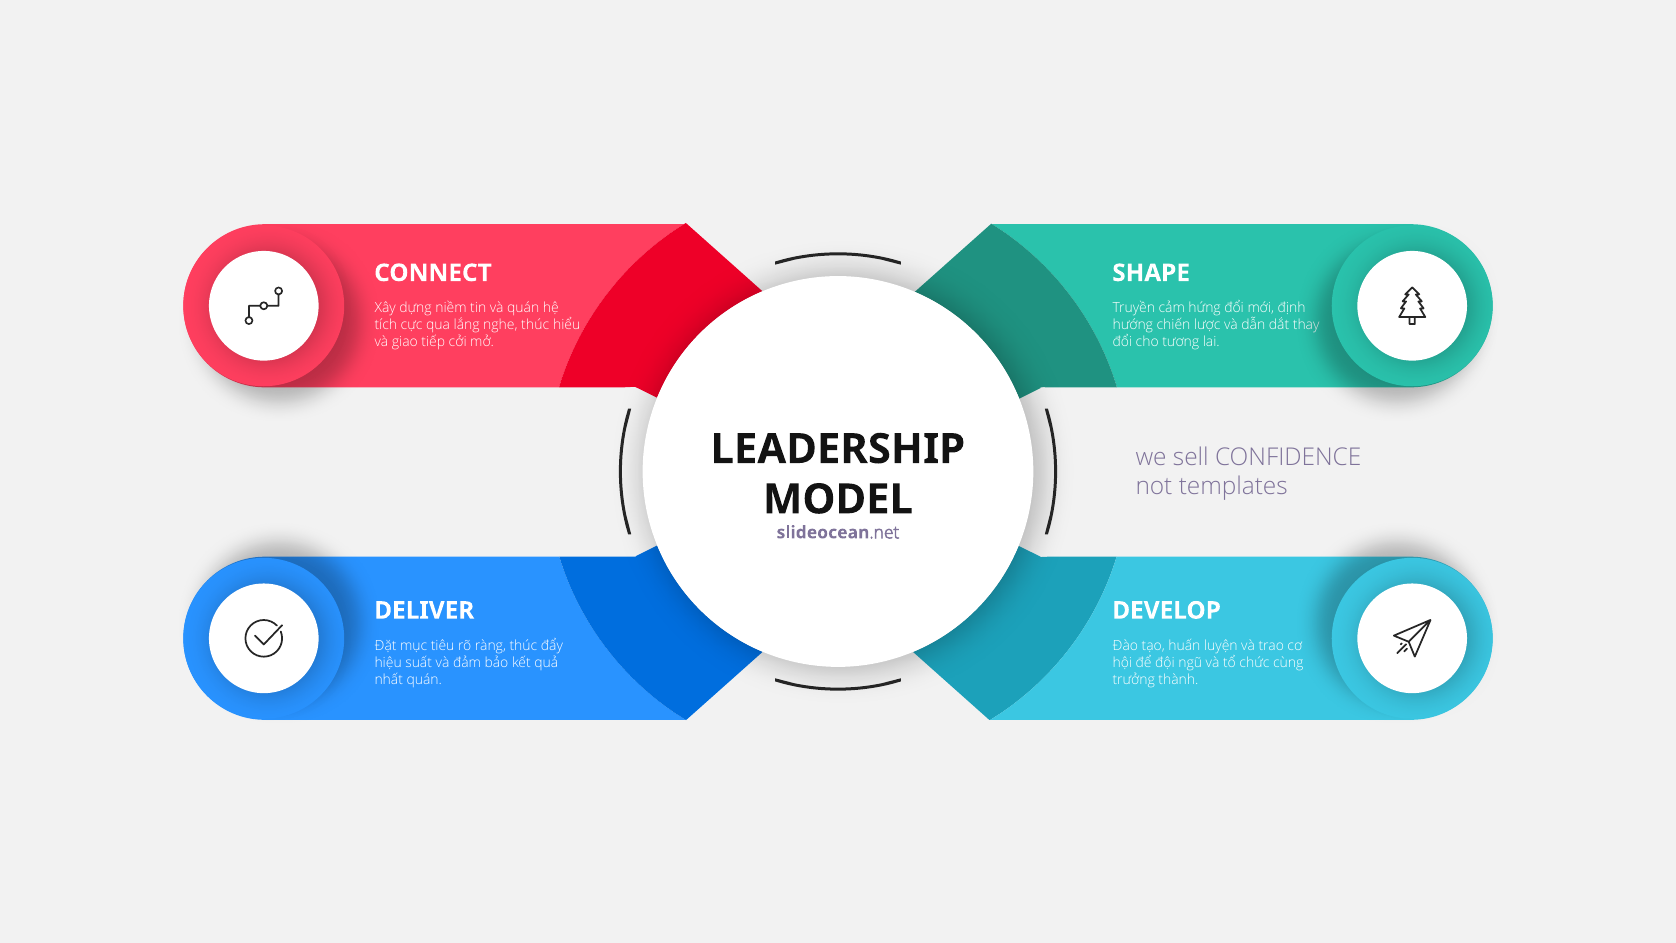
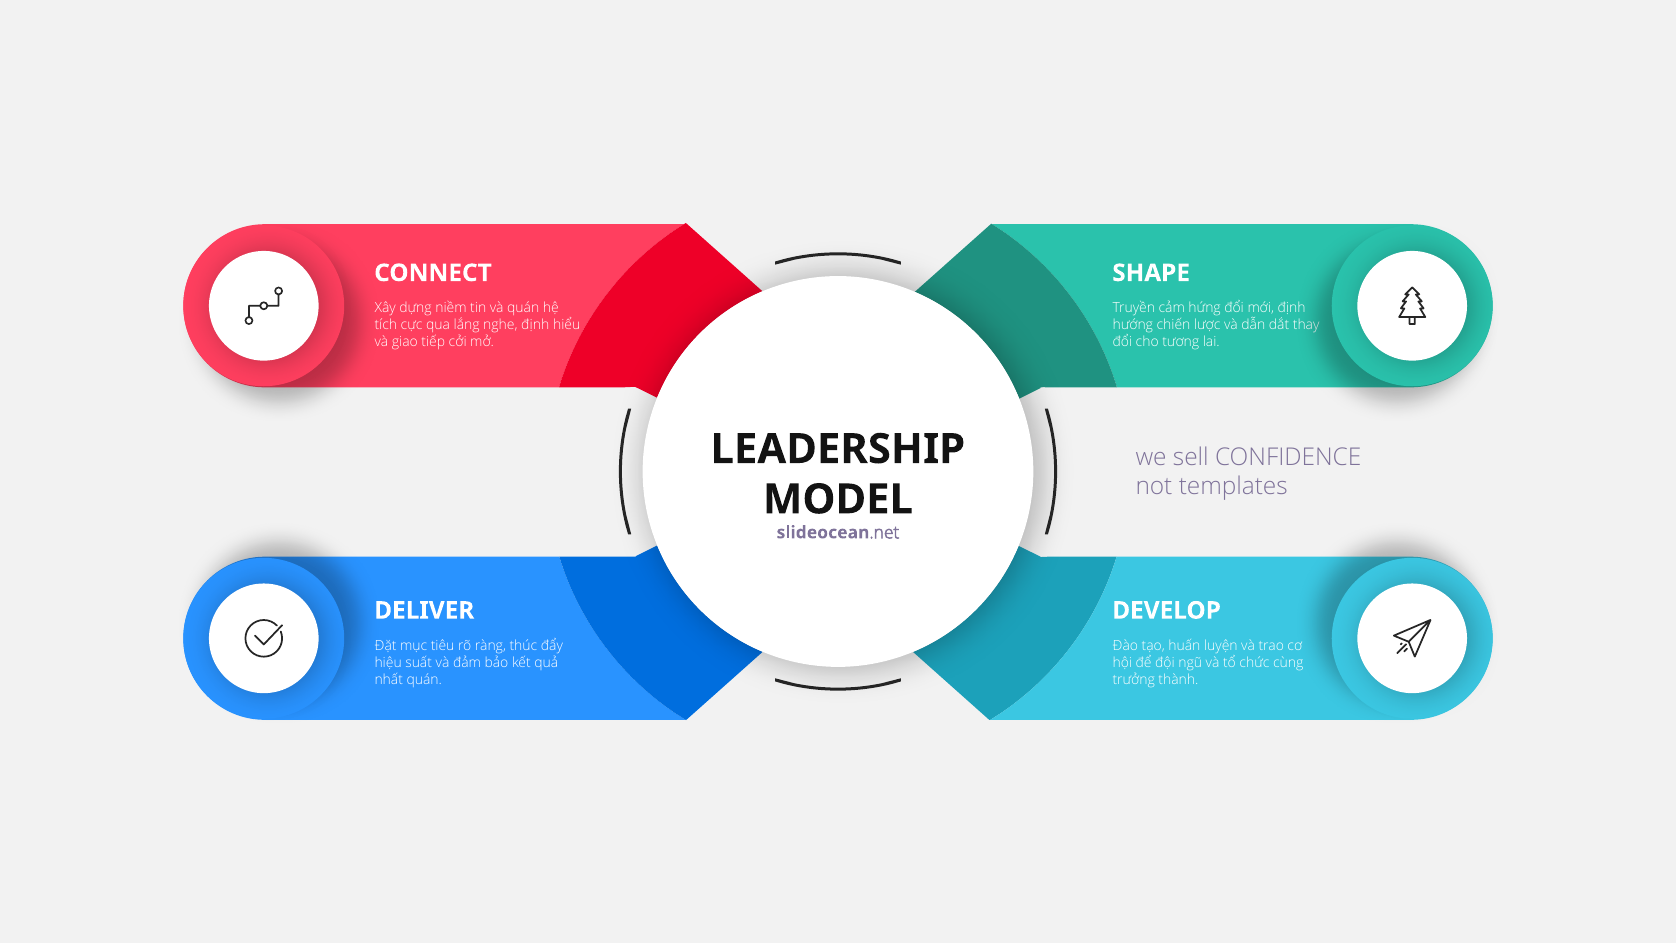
nghe thúc: thúc -> định (535, 325)
